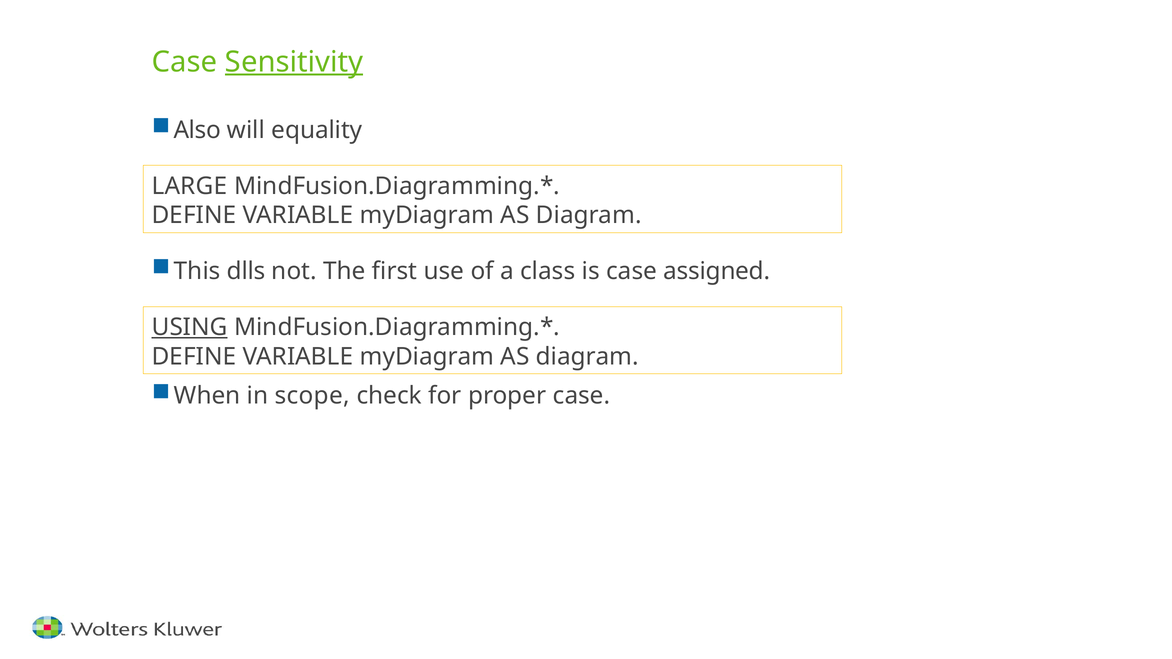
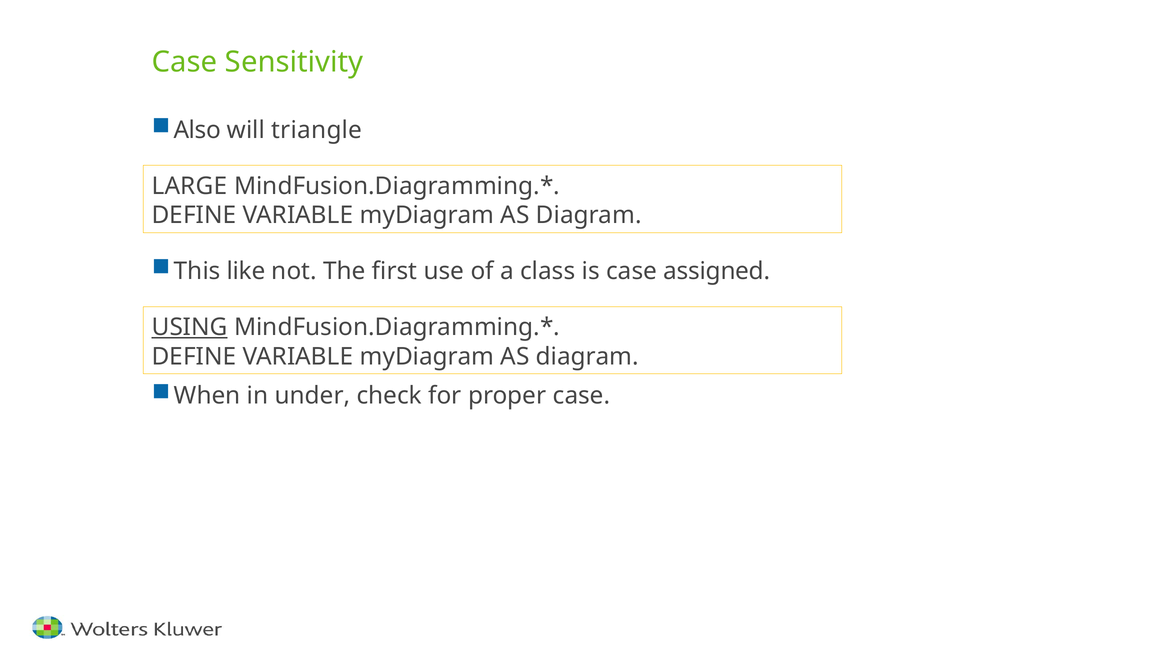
Sensitivity underline: present -> none (294, 62)
equality: equality -> triangle (317, 130)
dlls: dlls -> like (246, 271)
scope: scope -> under (312, 396)
